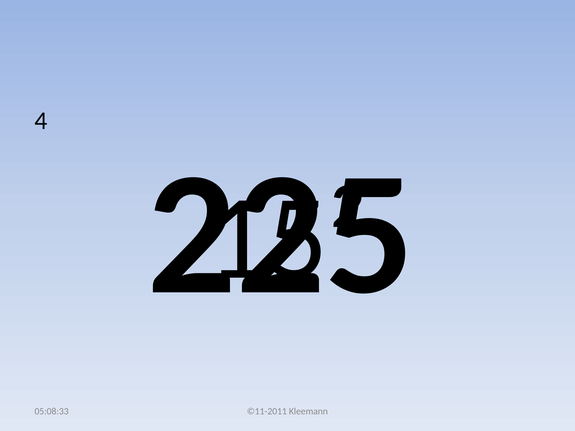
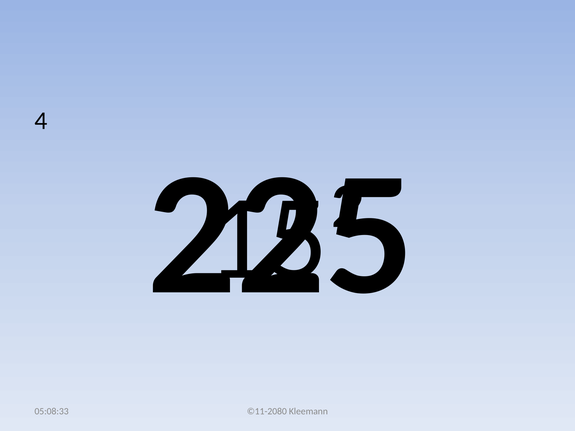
©11-2011: ©11-2011 -> ©11-2080 (267, 412)
